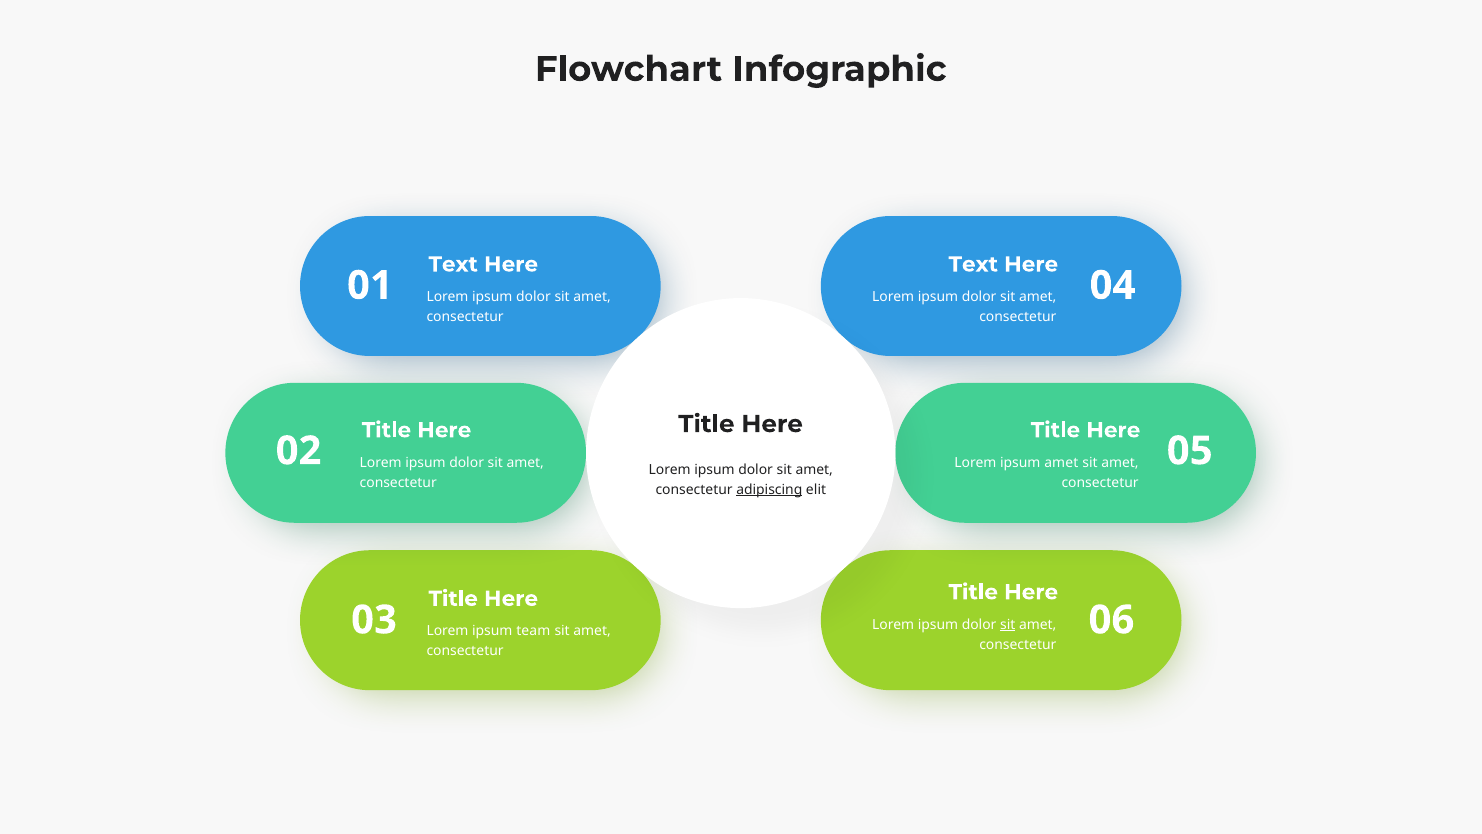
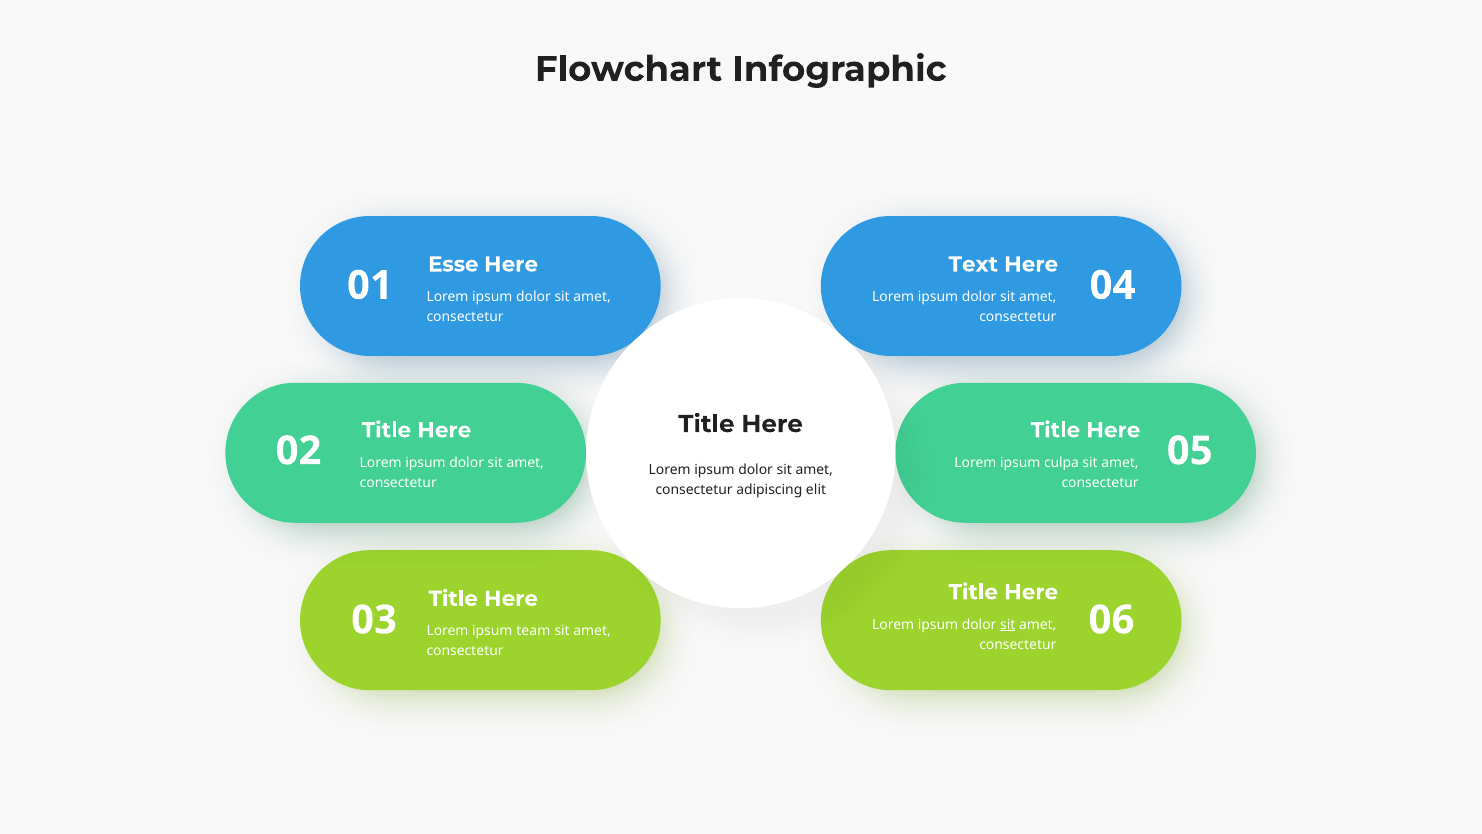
Text: Text -> Esse (453, 264)
ipsum amet: amet -> culpa (1061, 462)
adipiscing underline: present -> none (769, 489)
